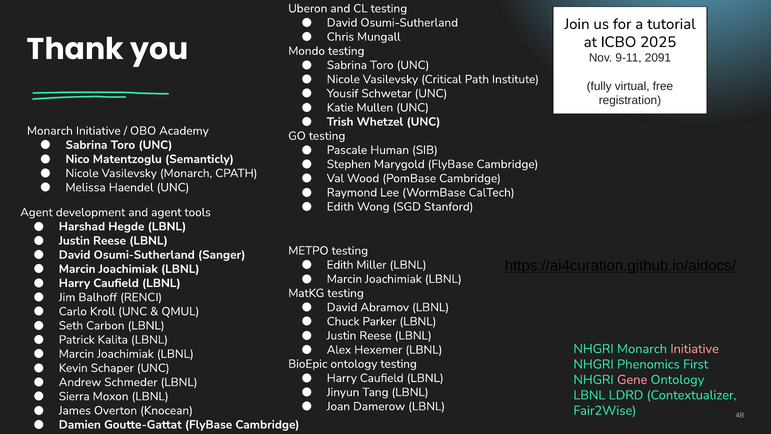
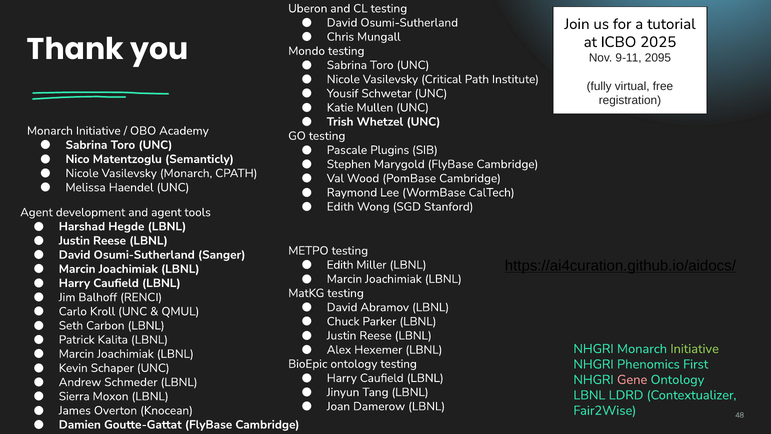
2091: 2091 -> 2095 (658, 58)
Human: Human -> Plugins (390, 150)
Initiative colour: pink -> light green (695, 349)
